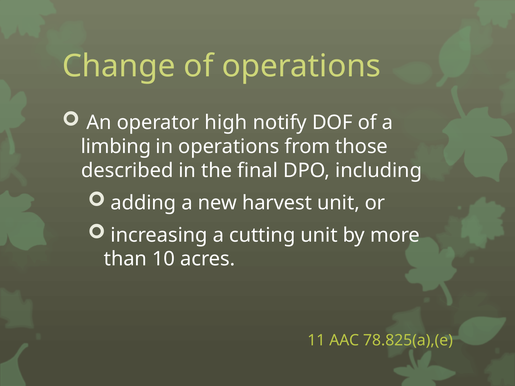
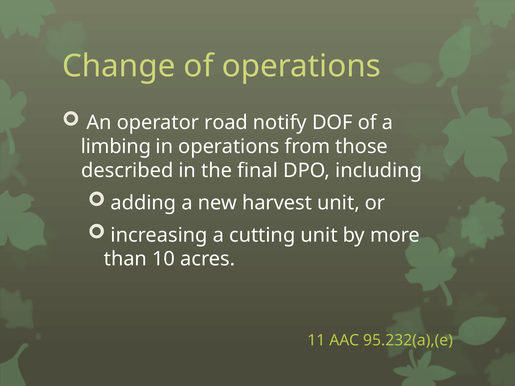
high: high -> road (226, 123)
78.825(a),(e: 78.825(a),(e -> 95.232(a),(e (408, 340)
